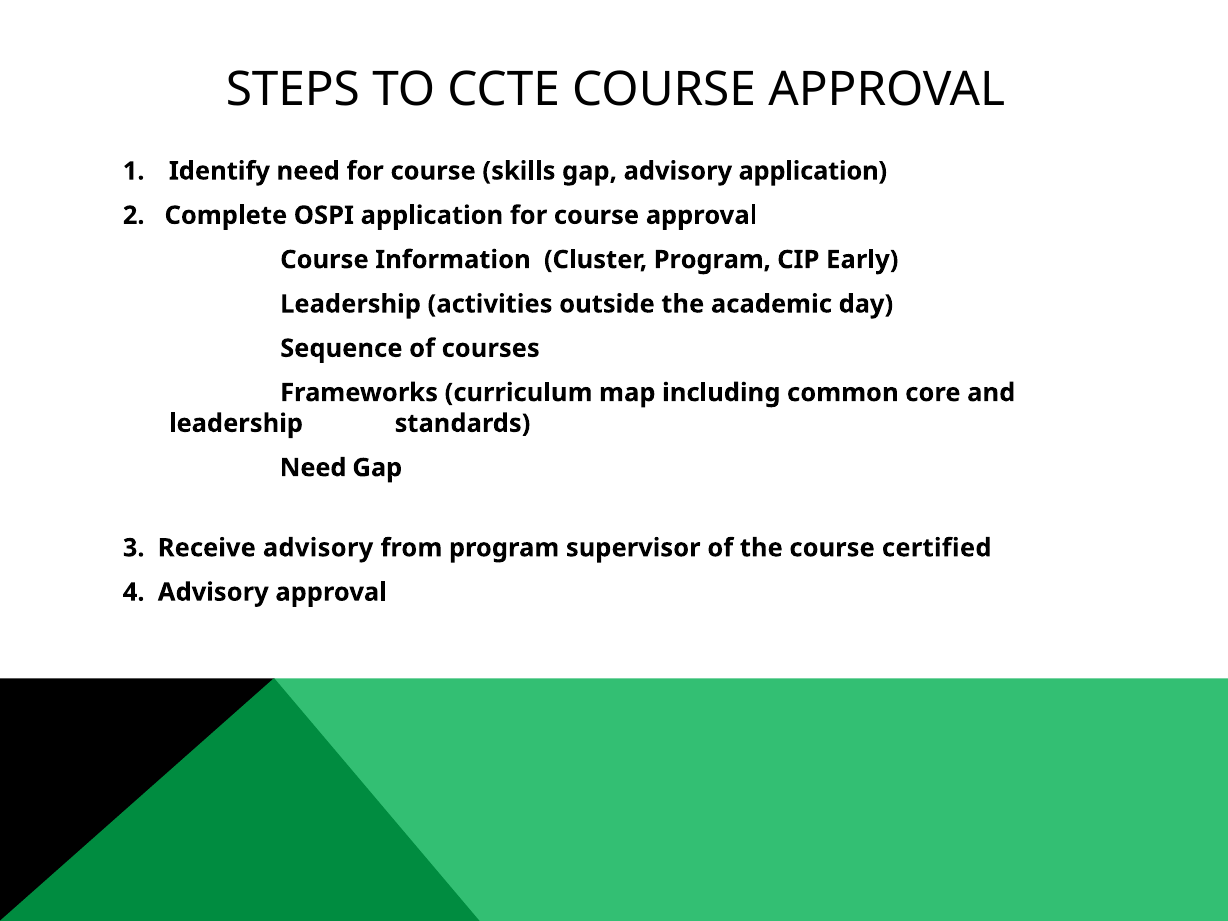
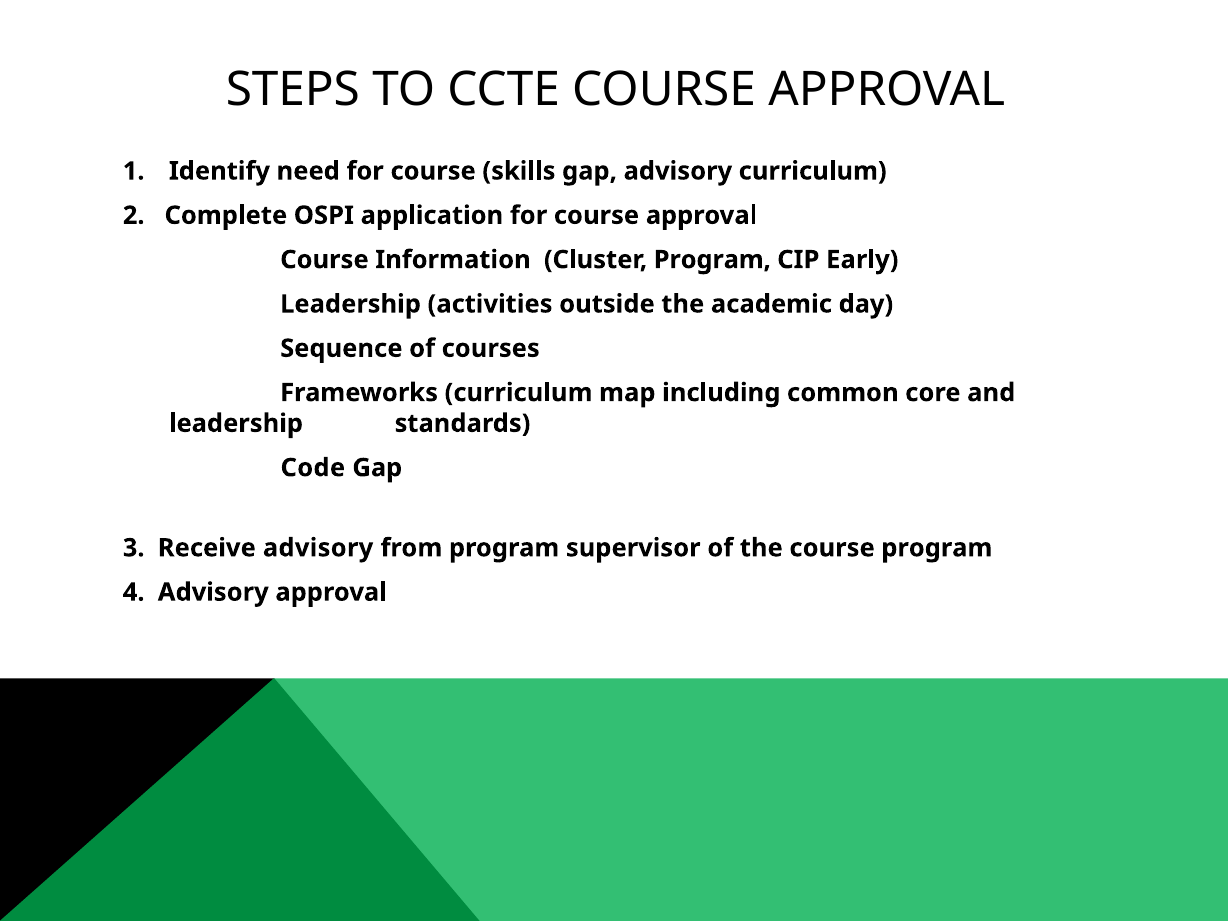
advisory application: application -> curriculum (813, 171)
Need: Need -> Code (313, 468)
course certified: certified -> program (937, 548)
